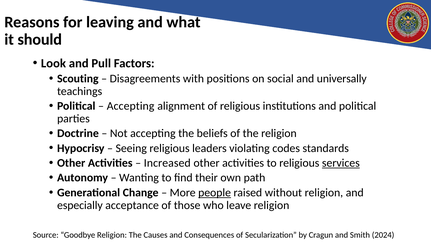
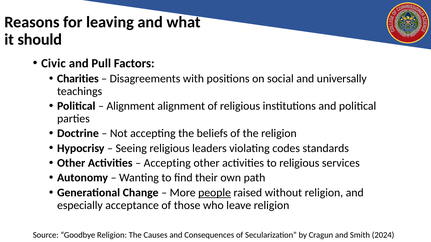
Look: Look -> Civic (53, 63)
Scouting: Scouting -> Charities (78, 79)
Accepting: Accepting -> Alignment (131, 106)
Increased: Increased -> Accepting (167, 163)
services underline: present -> none (341, 163)
